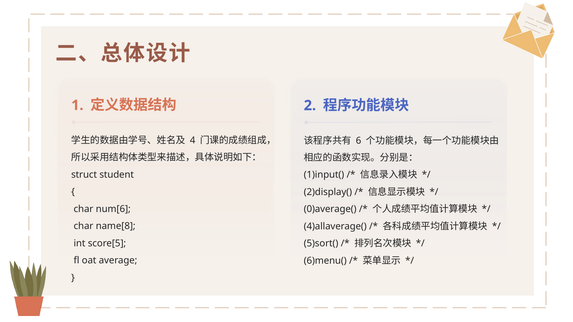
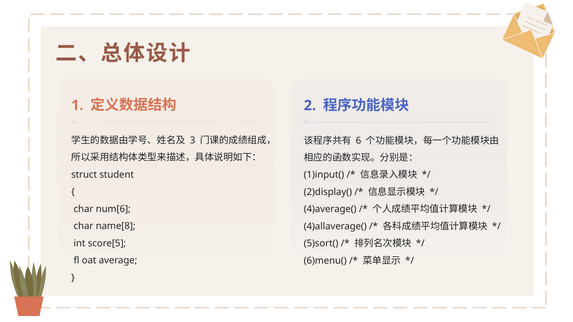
4: 4 -> 3 (193, 140)
0)average(: 0)average( -> 4)average( (330, 209)
